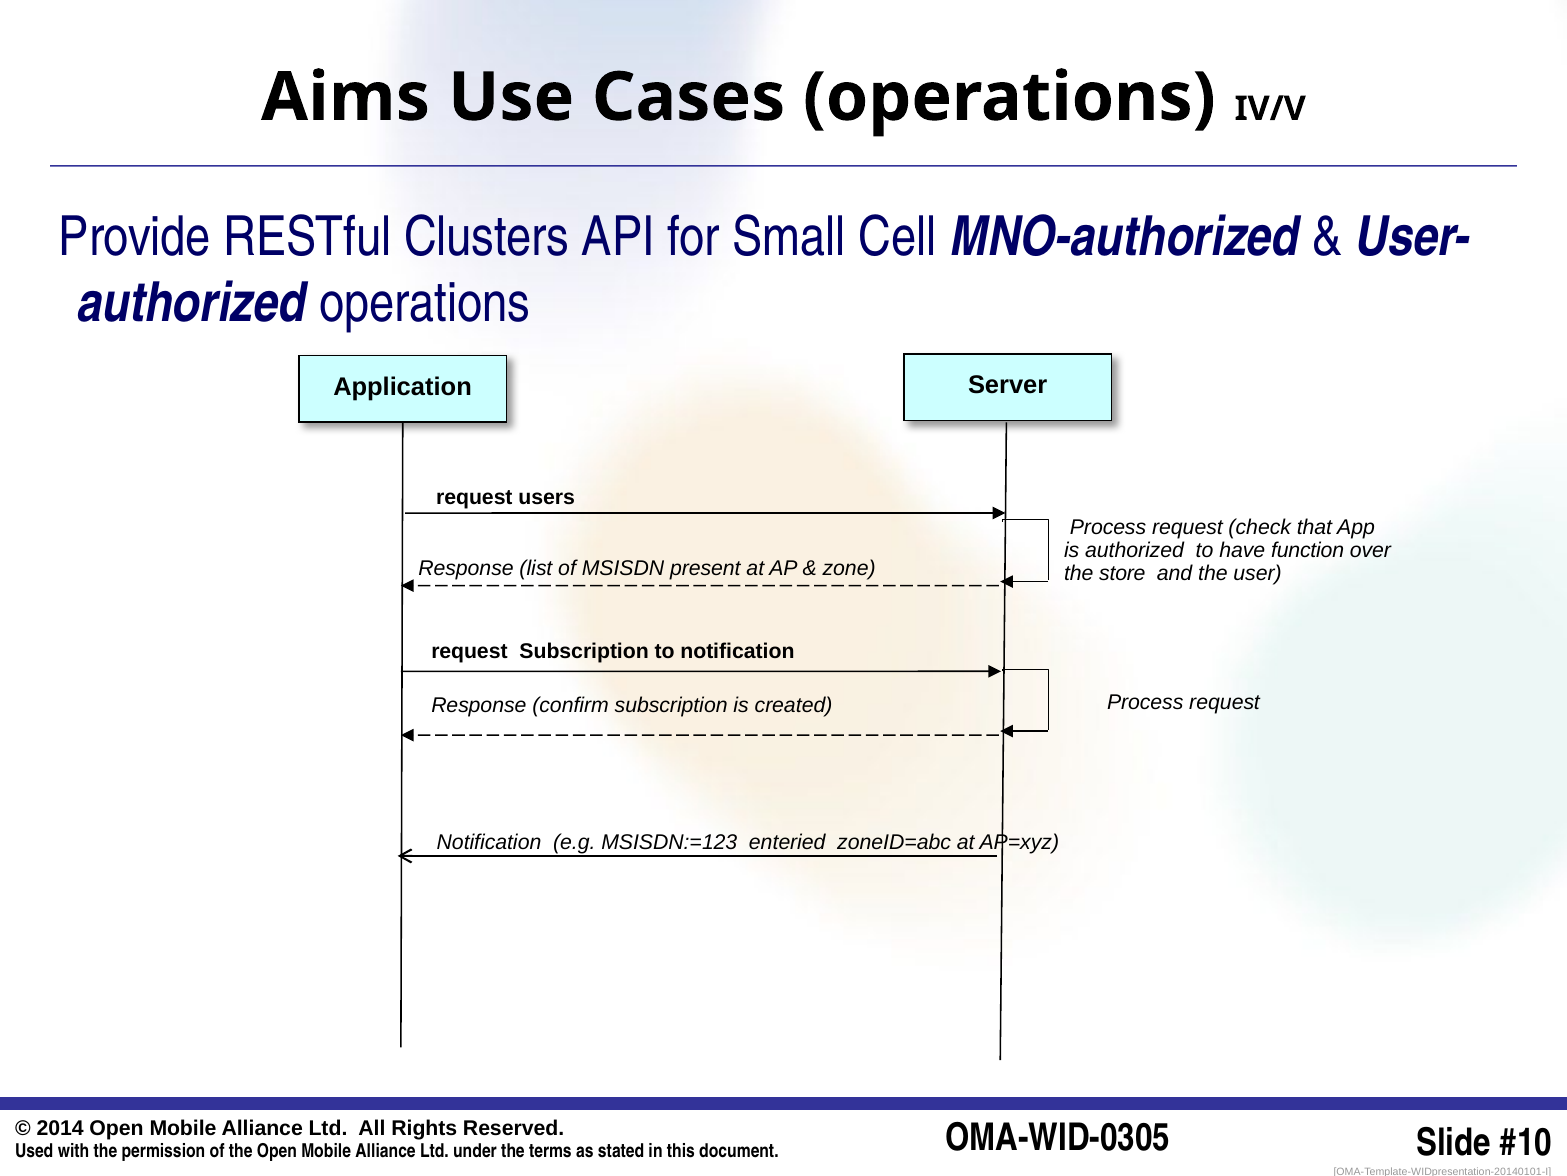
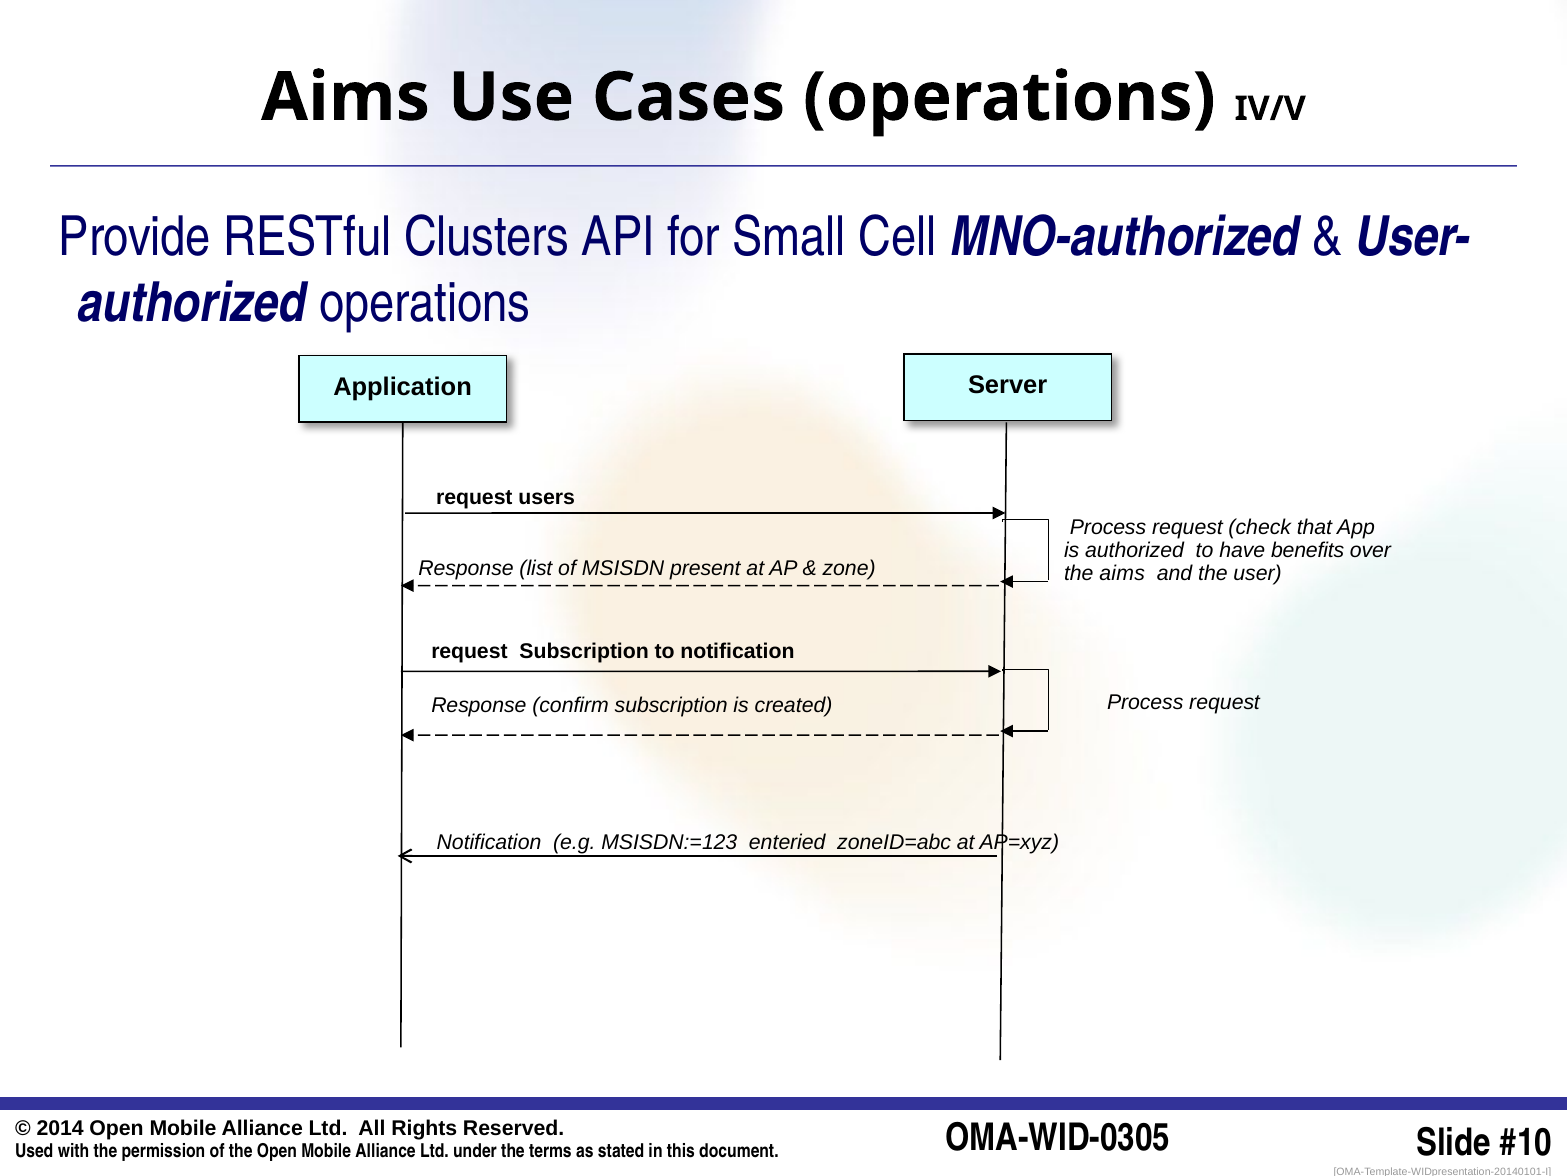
function: function -> benefits (1308, 551)
the store: store -> aims (1122, 574)
